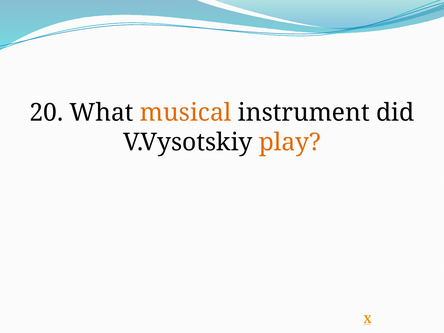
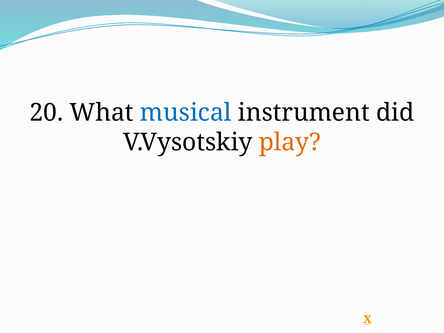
musical colour: orange -> blue (186, 113)
